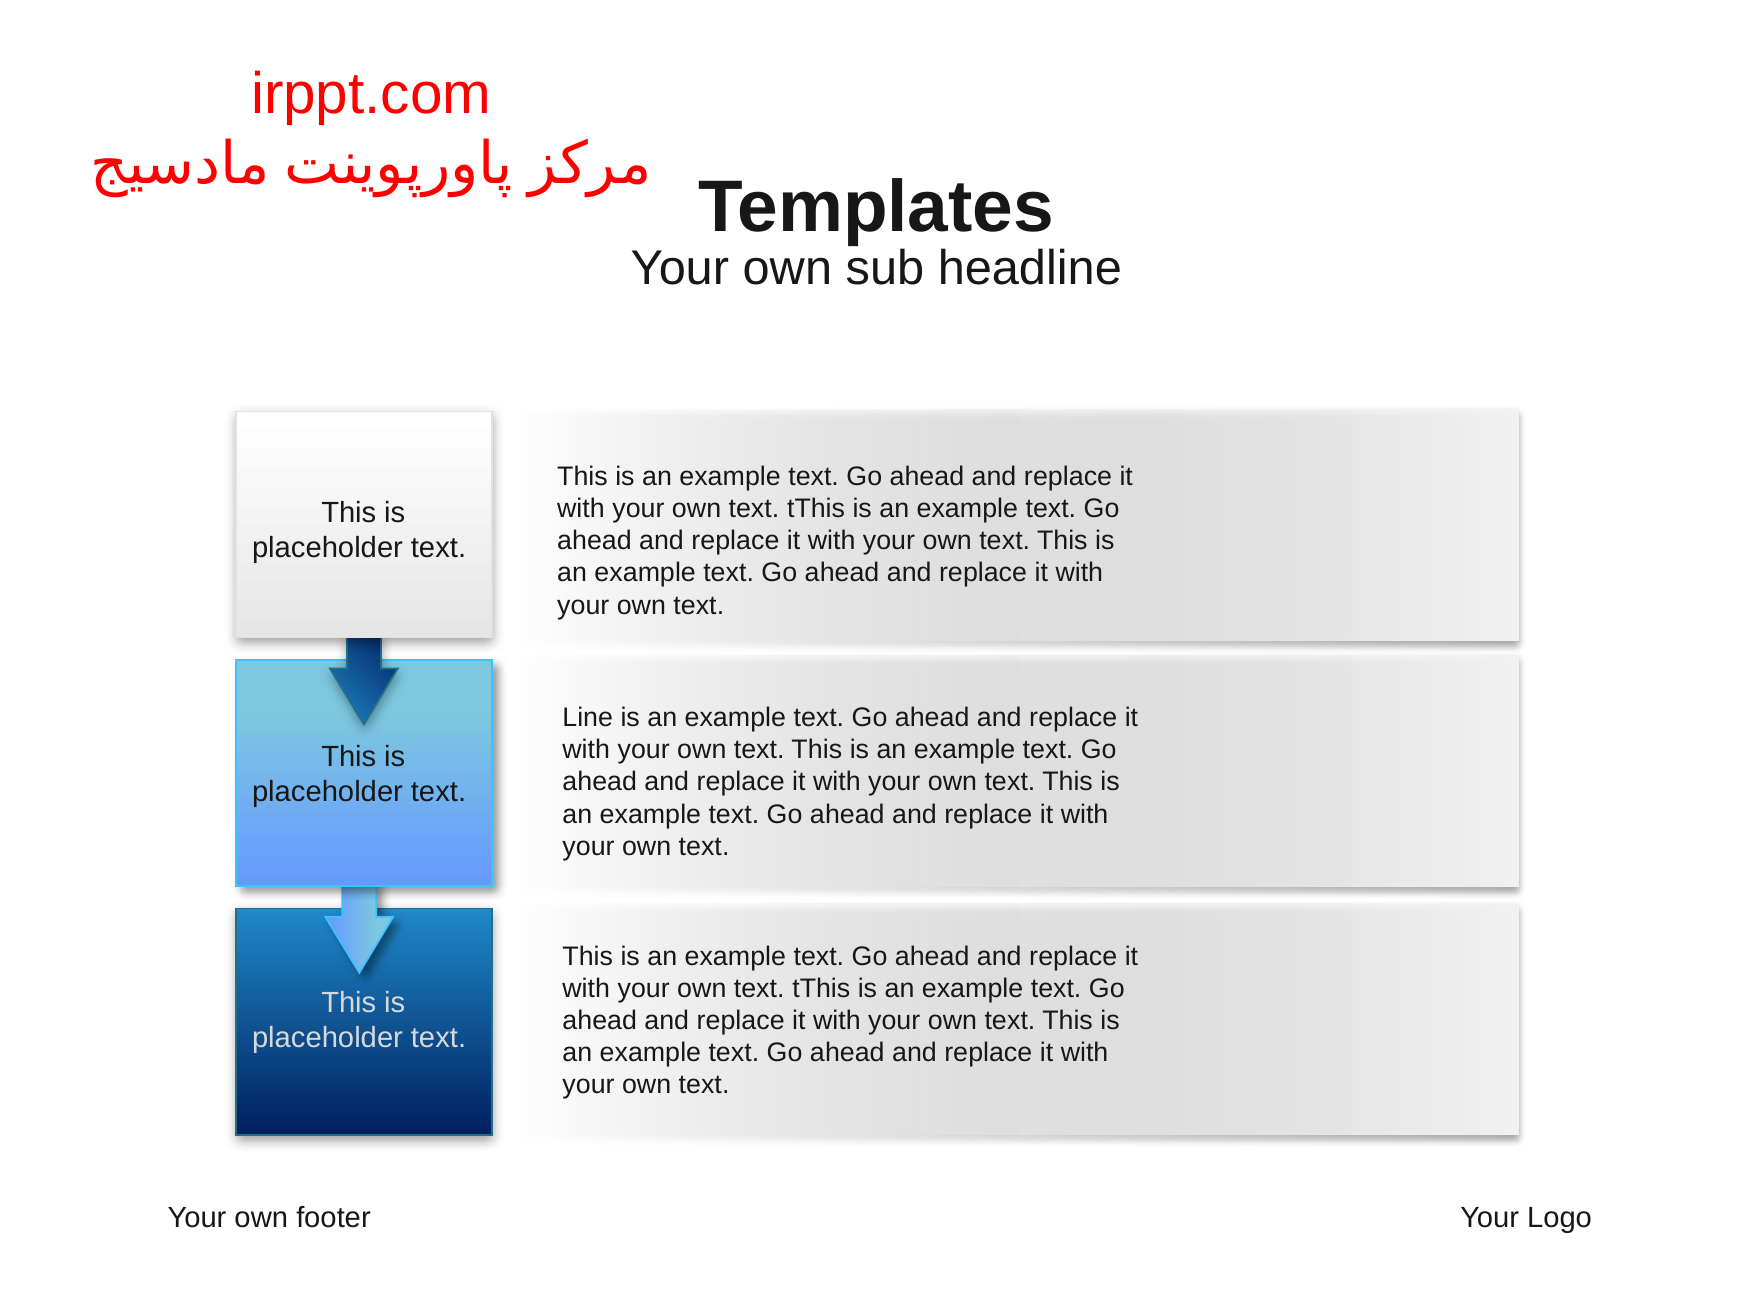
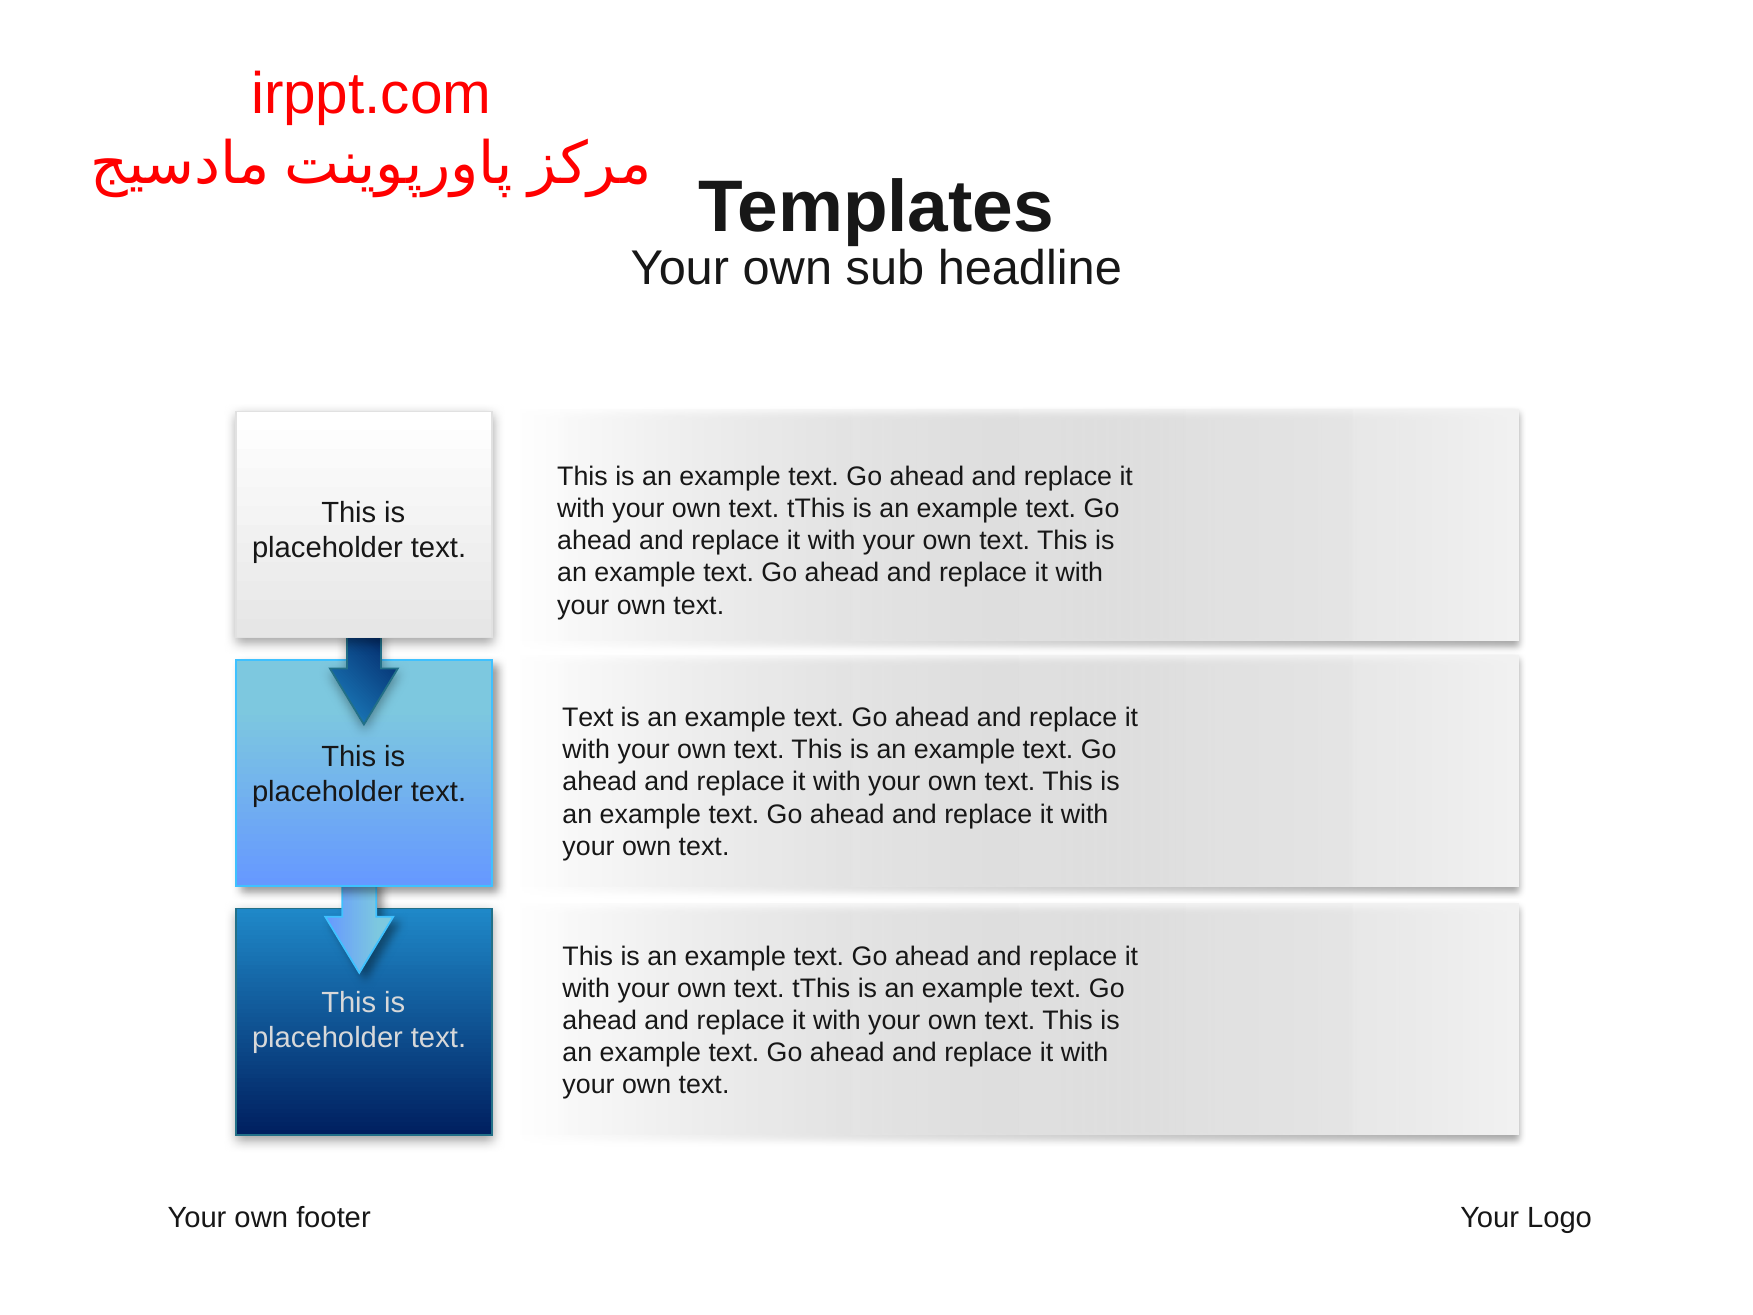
Line: Line -> Text (588, 718)
